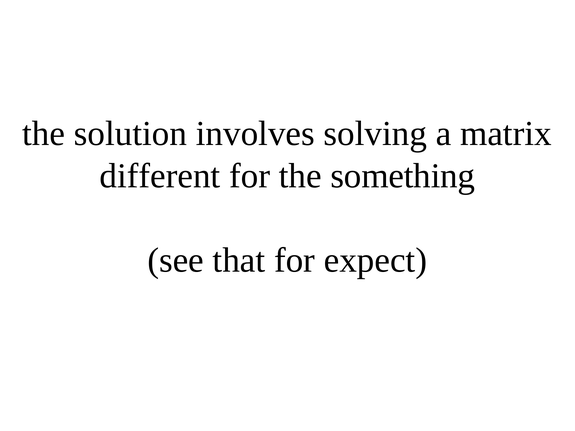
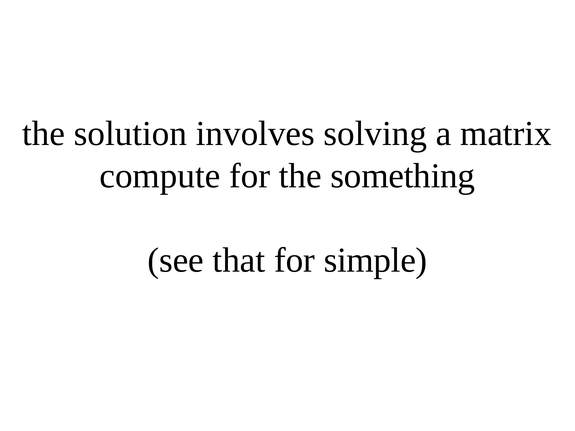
different: different -> compute (160, 176)
expect: expect -> simple (376, 260)
